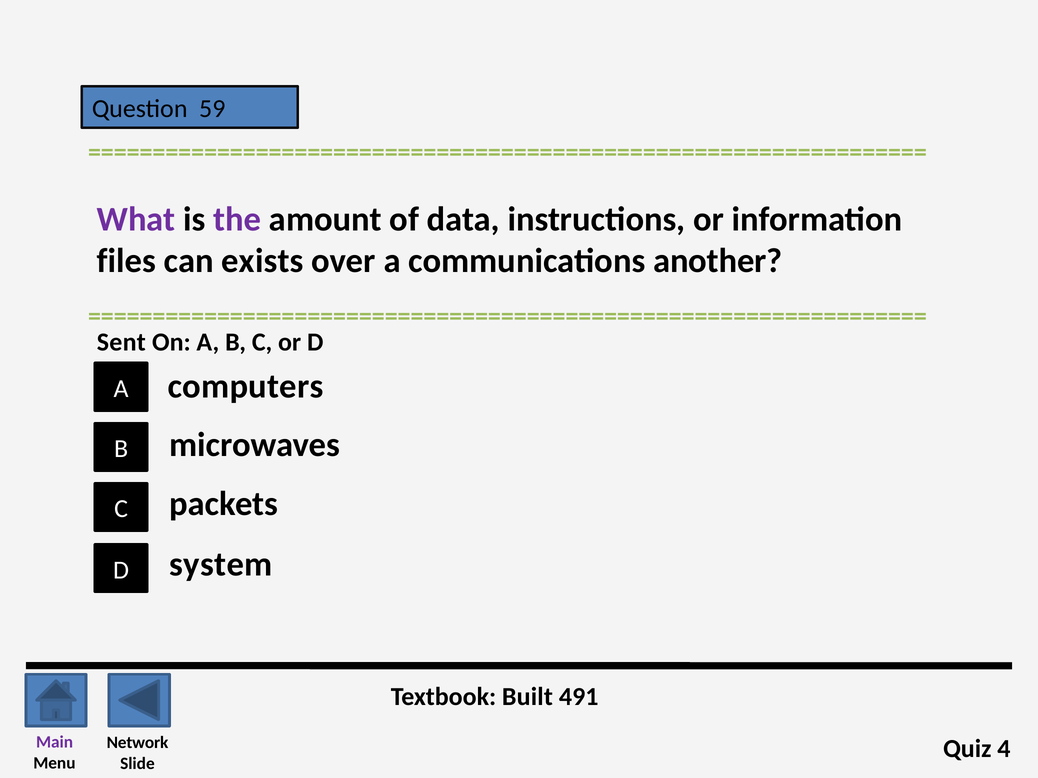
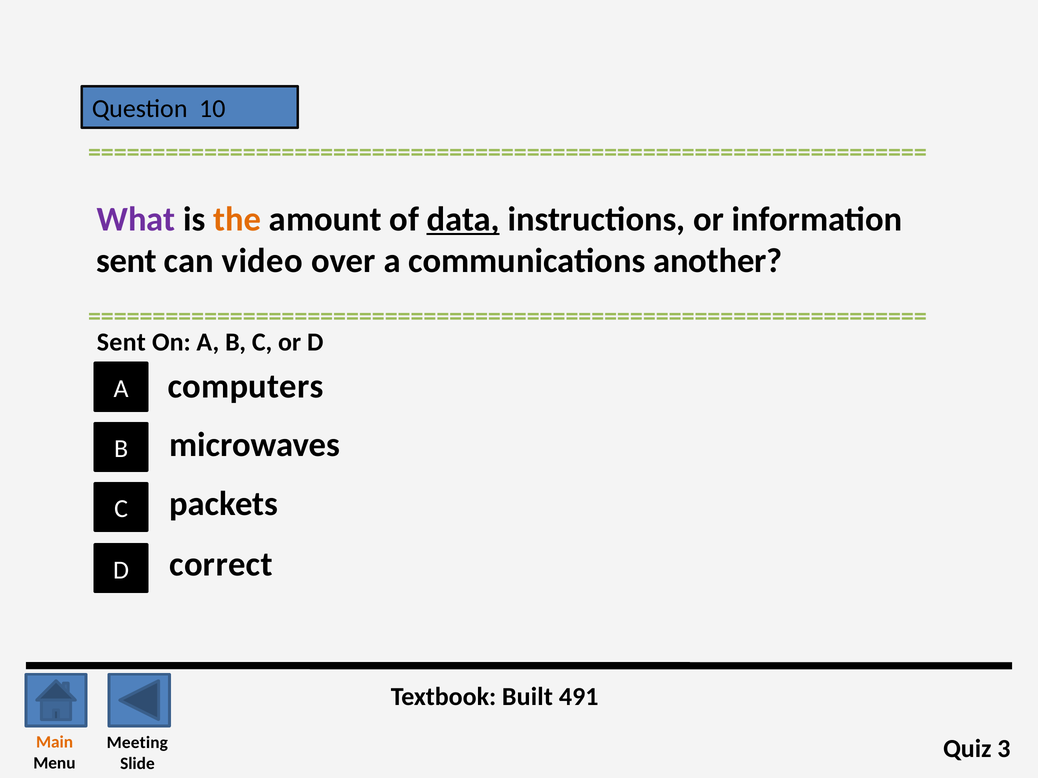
59: 59 -> 10 (212, 109)
the colour: purple -> orange (237, 219)
data underline: none -> present (463, 219)
files: files -> sent (127, 261)
exists: exists -> video (262, 261)
system: system -> correct (221, 565)
Main colour: purple -> orange (55, 743)
Network: Network -> Meeting (137, 743)
4: 4 -> 3 (1004, 749)
